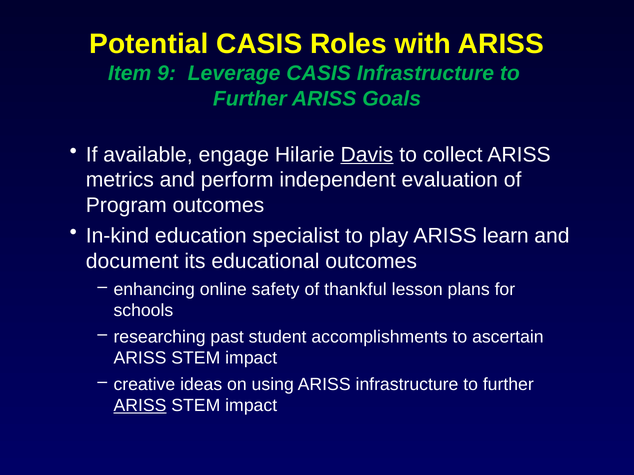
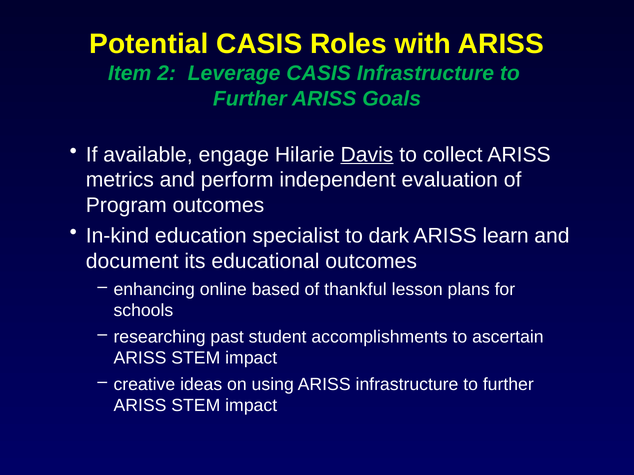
9: 9 -> 2 (167, 73)
play: play -> dark (389, 236)
safety: safety -> based (276, 290)
ARISS underline: present -> none (140, 406)
